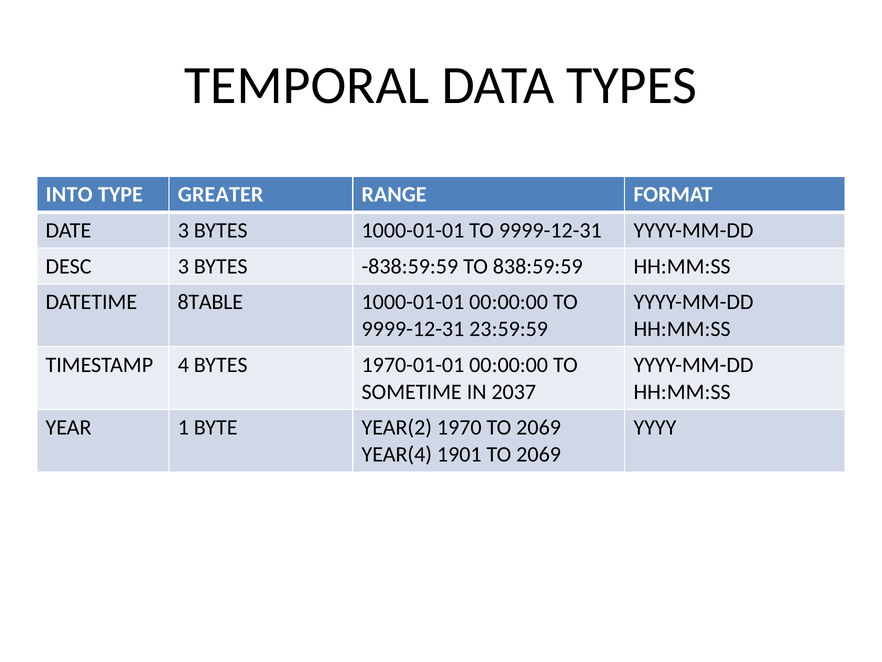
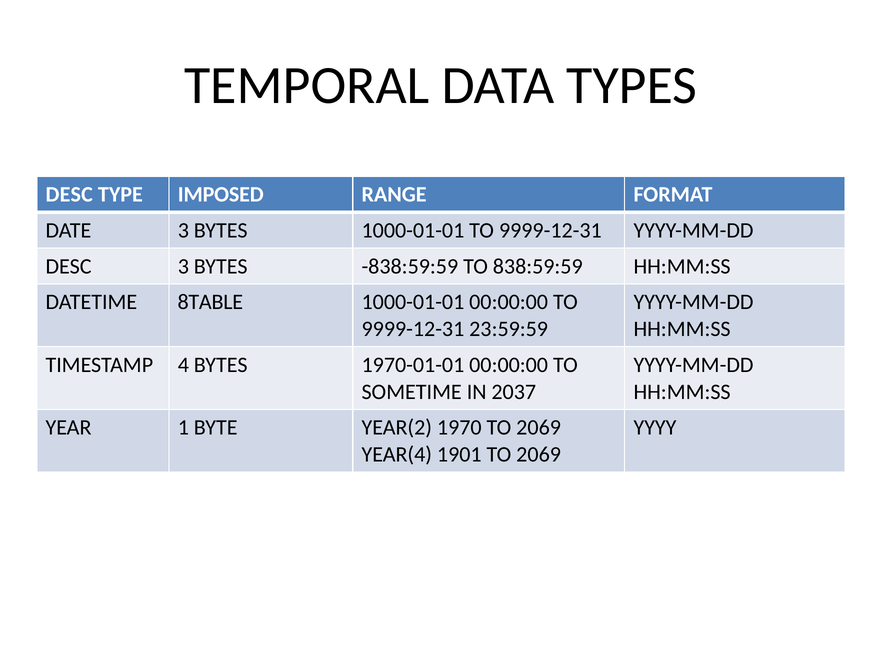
INTO: INTO -> DESC (69, 195)
GREATER: GREATER -> IMPOSED (221, 195)
